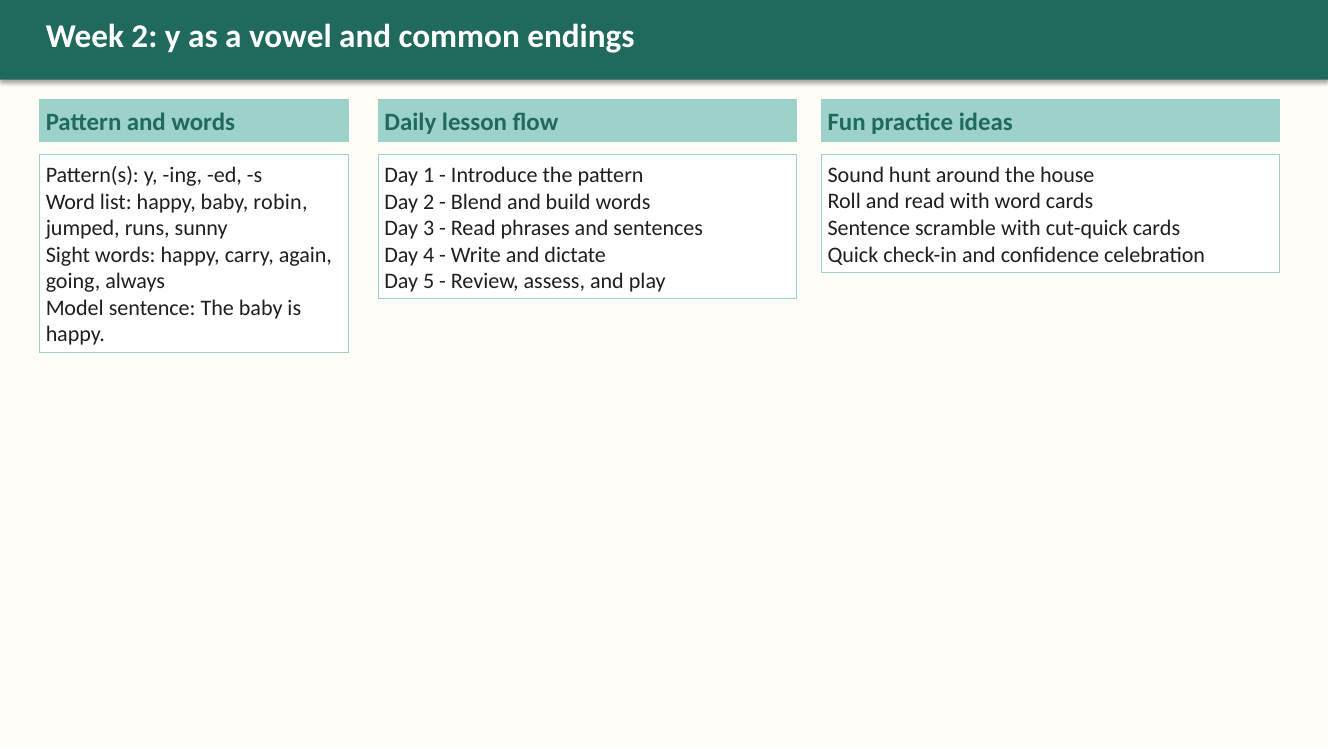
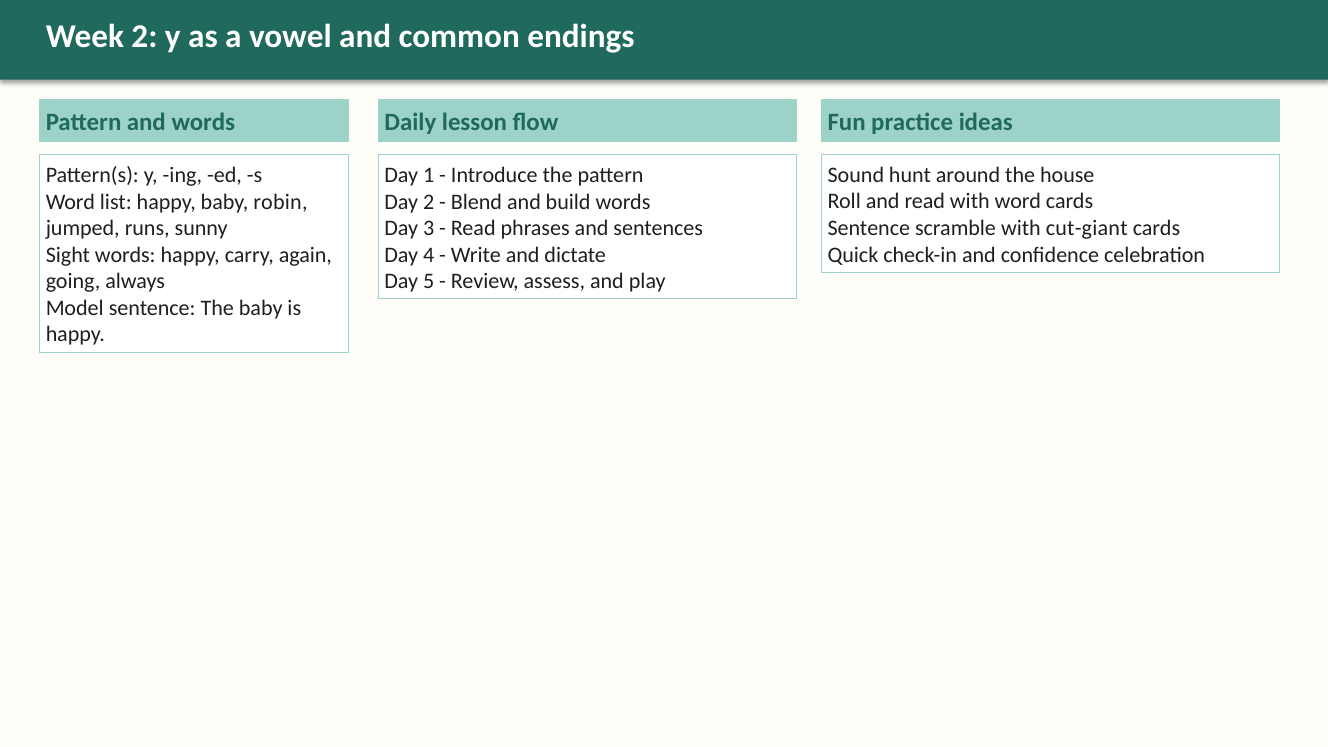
cut-quick: cut-quick -> cut-giant (1087, 228)
